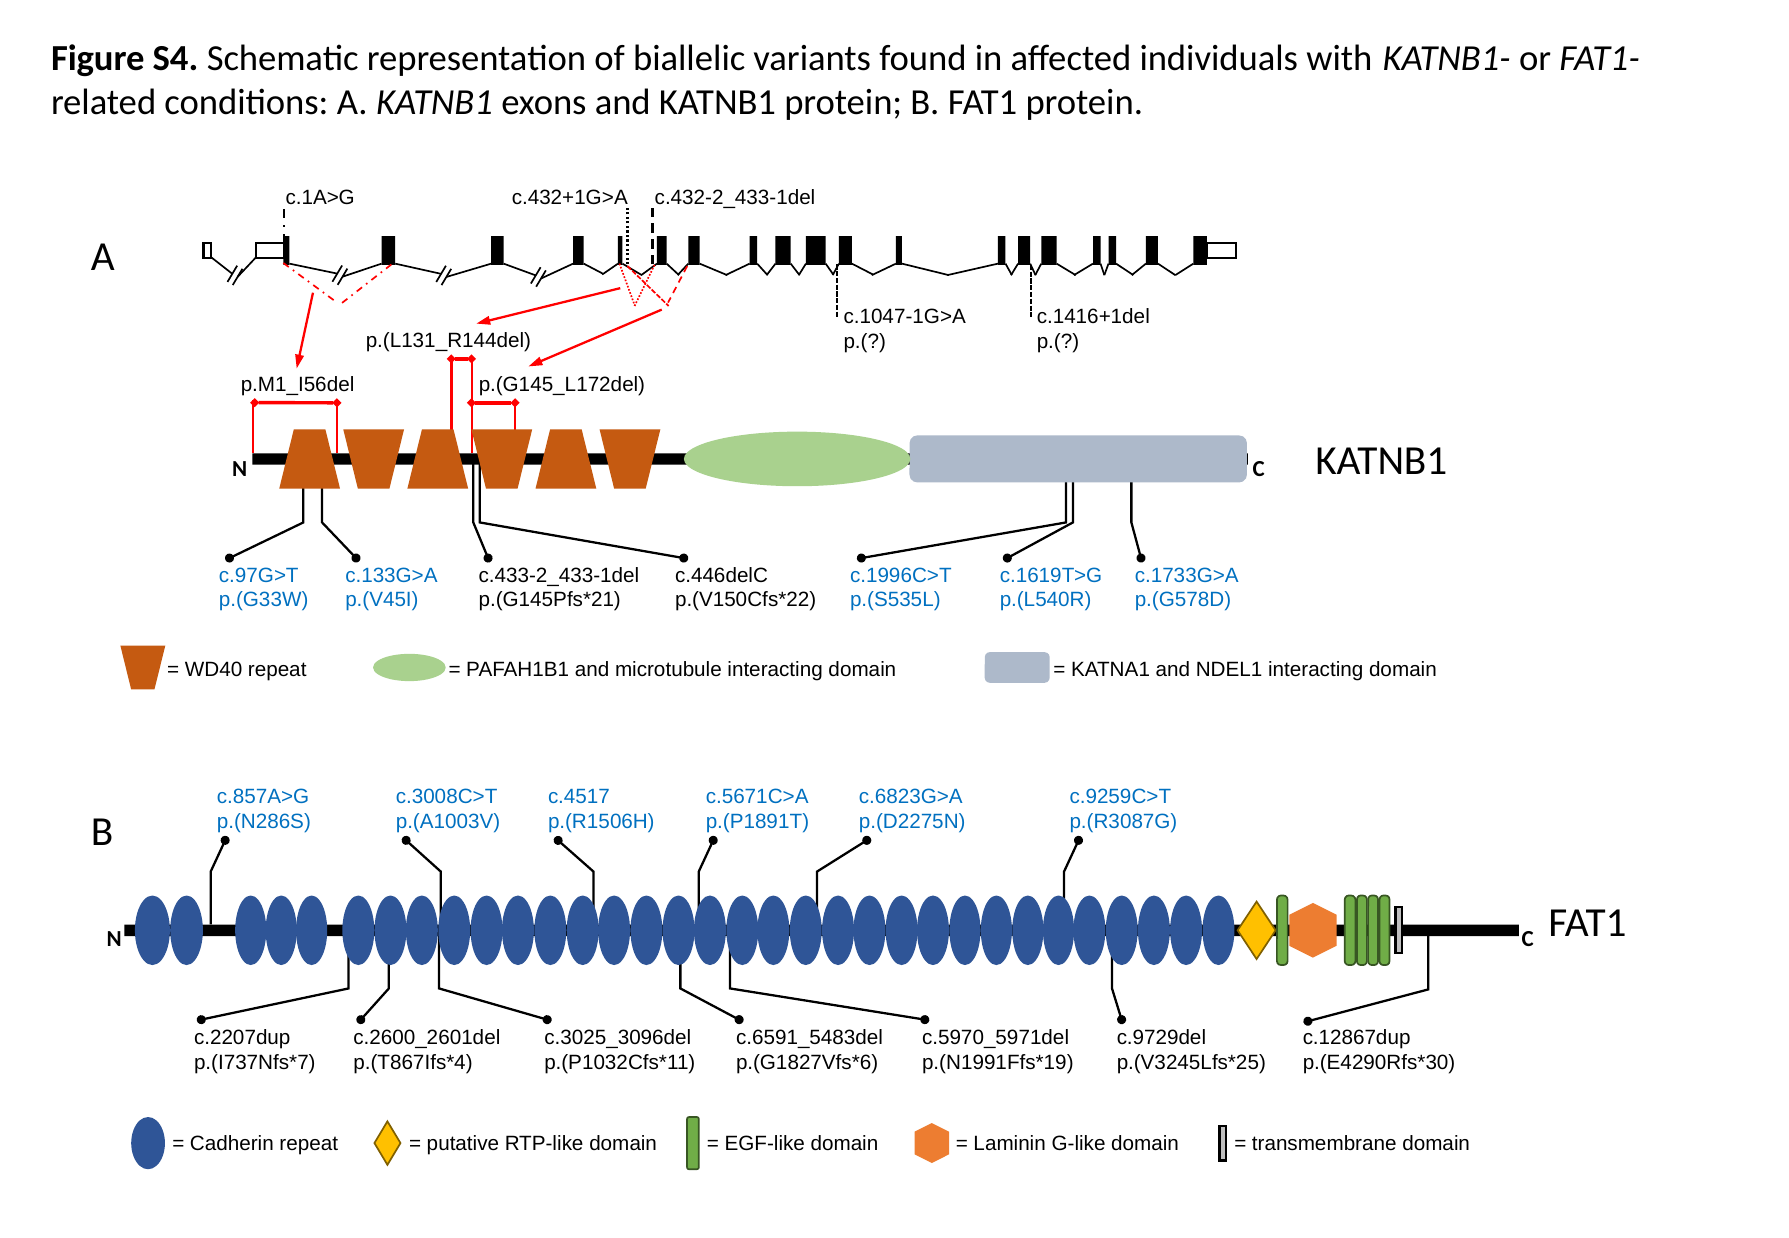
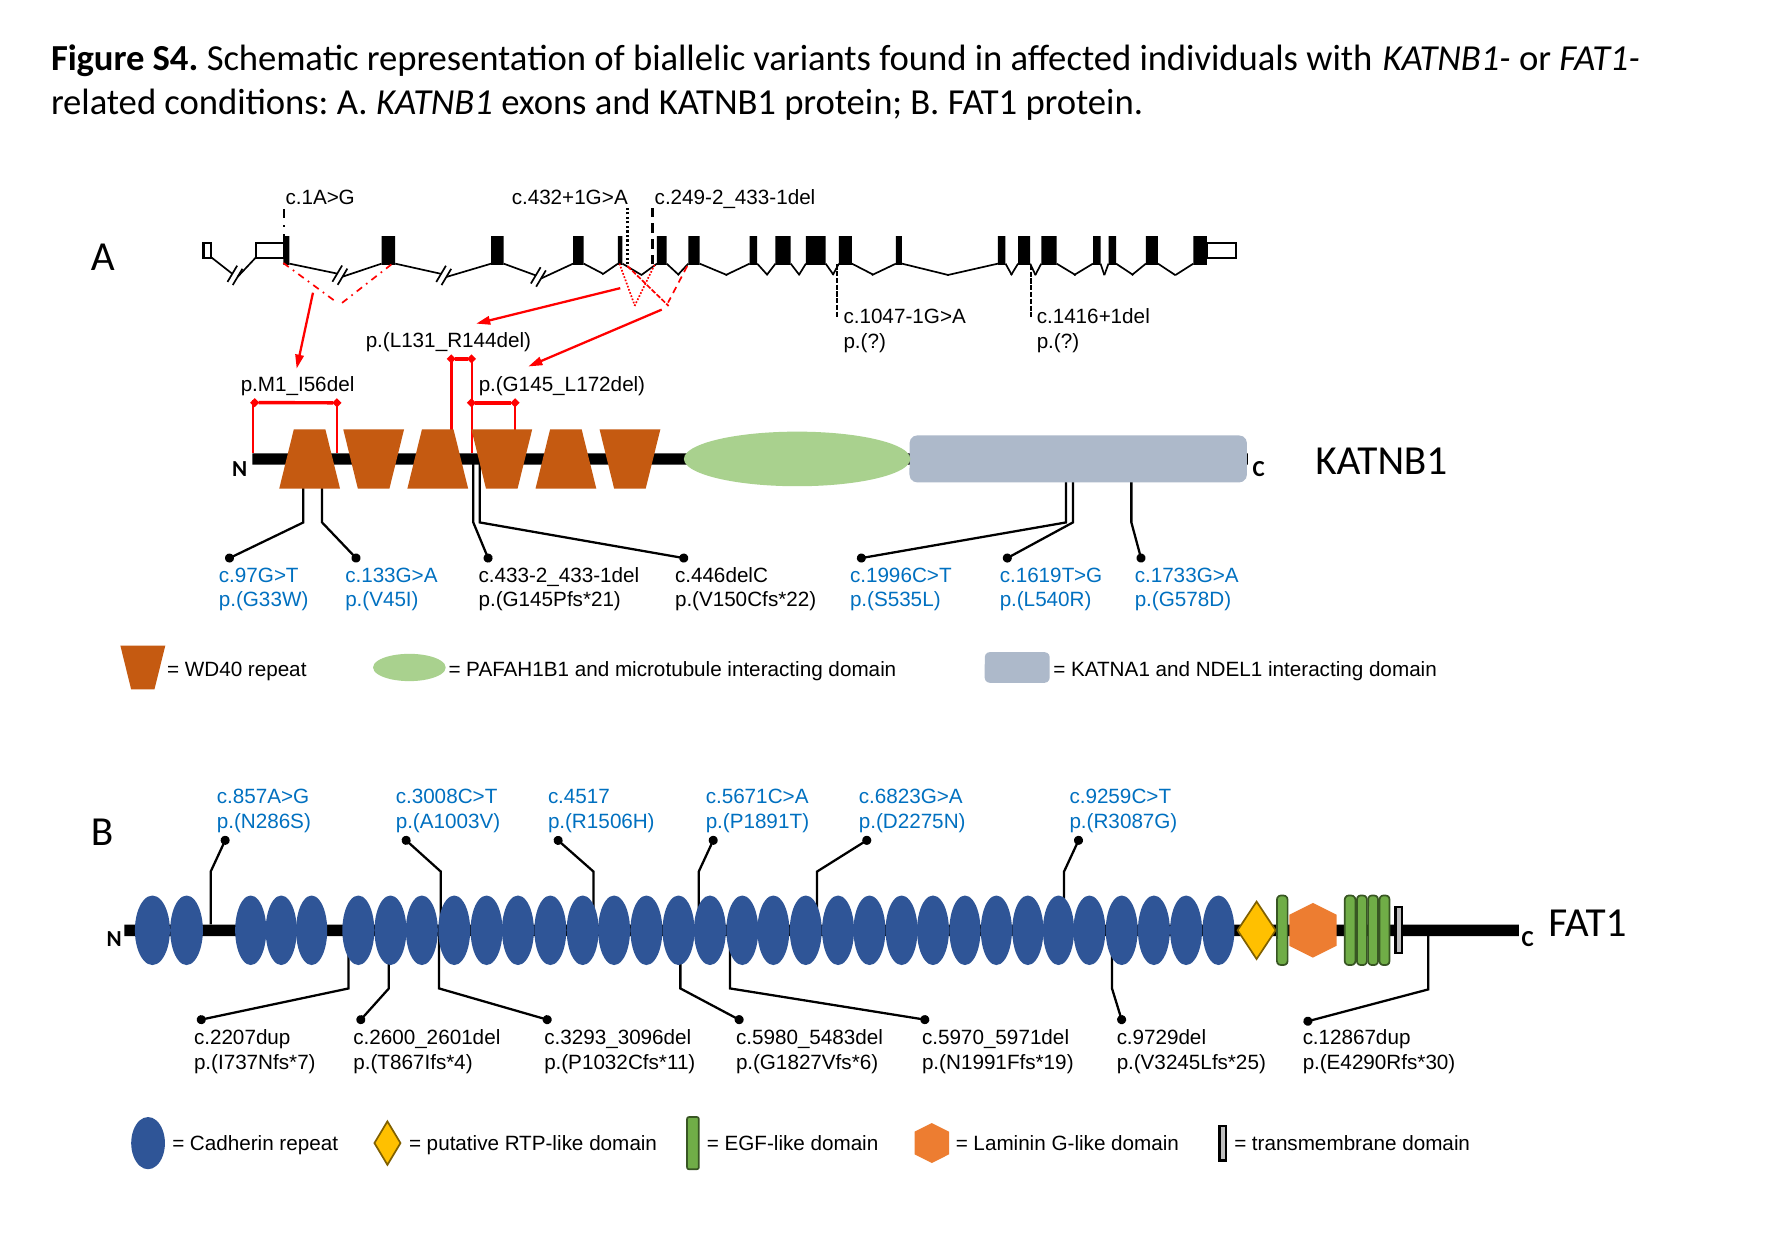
c.432-2_433-1del: c.432-2_433-1del -> c.249-2_433-1del (735, 198)
c.3025_3096del: c.3025_3096del -> c.3293_3096del (618, 1038)
c.6591_5483del: c.6591_5483del -> c.5980_5483del (810, 1038)
